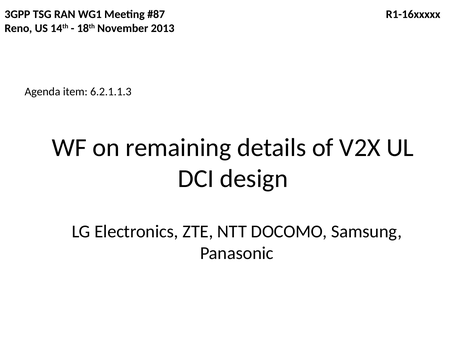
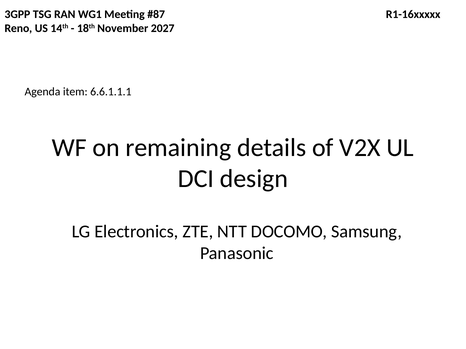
2013: 2013 -> 2027 (163, 28)
6.2.1.1.3: 6.2.1.1.3 -> 6.6.1.1.1 (111, 92)
